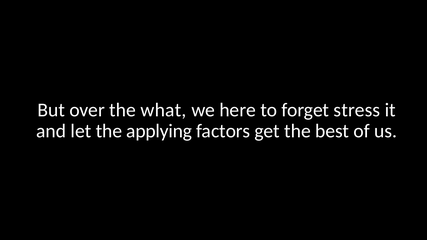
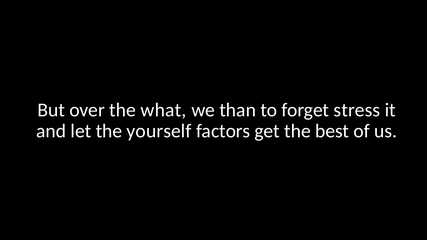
here: here -> than (238, 110)
applying: applying -> yourself (159, 131)
